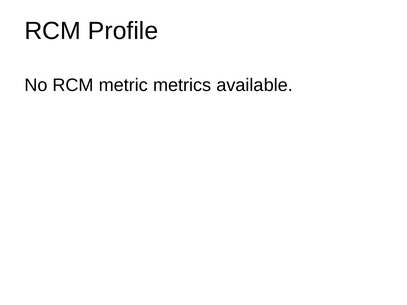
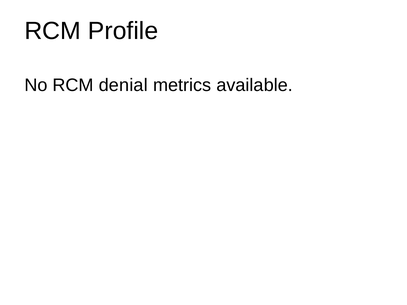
metric: metric -> denial (123, 85)
